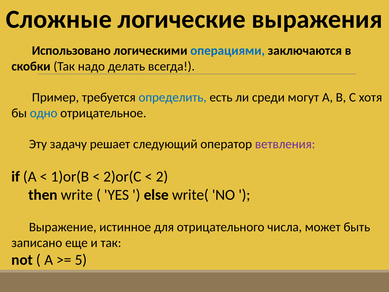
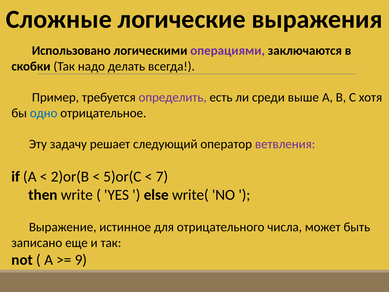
операциями colour: blue -> purple (228, 51)
определить colour: blue -> purple (173, 97)
могут: могут -> выше (303, 97)
1)or(B: 1)or(B -> 2)or(B (70, 177)
2)or(C: 2)or(C -> 5)or(C (123, 177)
2: 2 -> 7 (162, 177)
5: 5 -> 9 (81, 260)
